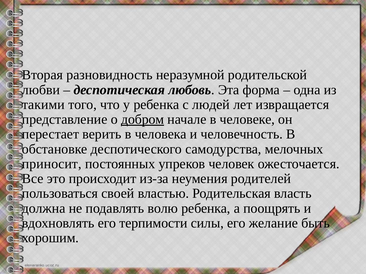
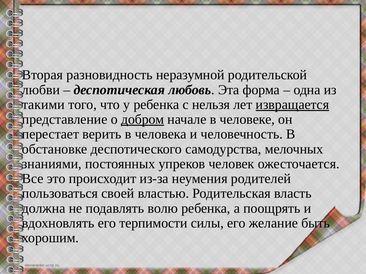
людей: людей -> нельзя (211, 105)
извращается underline: none -> present (292, 105)
приносит: приносит -> знаниями (52, 164)
